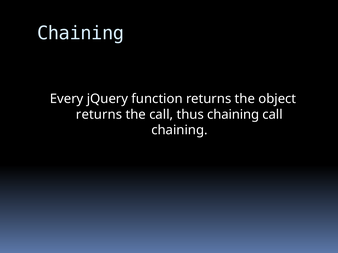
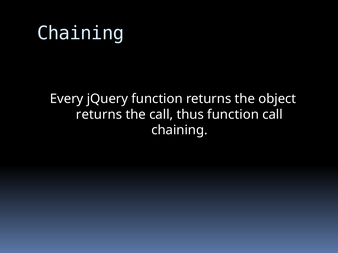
thus chaining: chaining -> function (233, 115)
